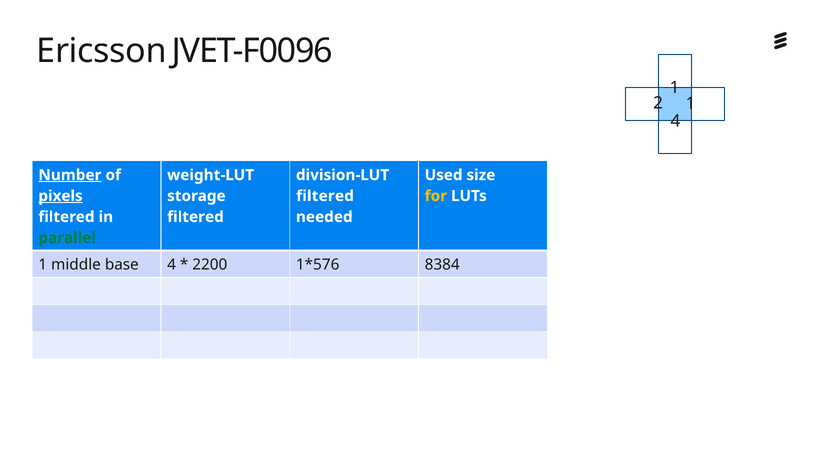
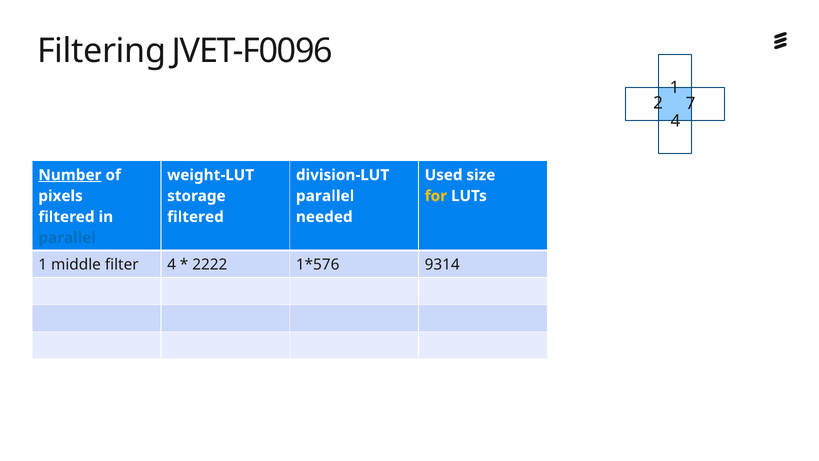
Ericsson: Ericsson -> Filtering (102, 51)
2 1: 1 -> 7 (691, 103)
pixels underline: present -> none (61, 196)
filtered: filtered -> parallel (325, 196)
parallel colour: green -> blue (67, 238)
base: base -> filter (122, 265)
2200: 2200 -> 2222 (210, 265)
8384: 8384 -> 9314 (442, 265)
